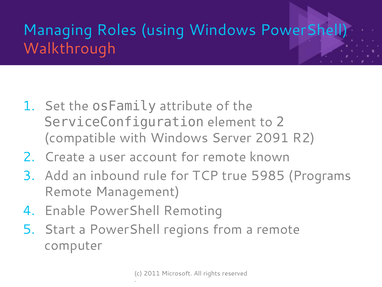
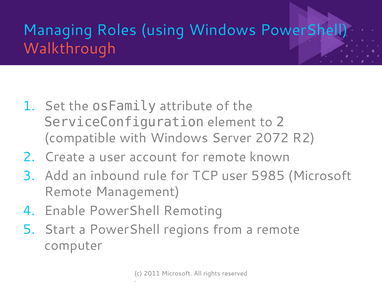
2091: 2091 -> 2072 (272, 138)
TCP true: true -> user (235, 176)
5985 Programs: Programs -> Microsoft (320, 176)
